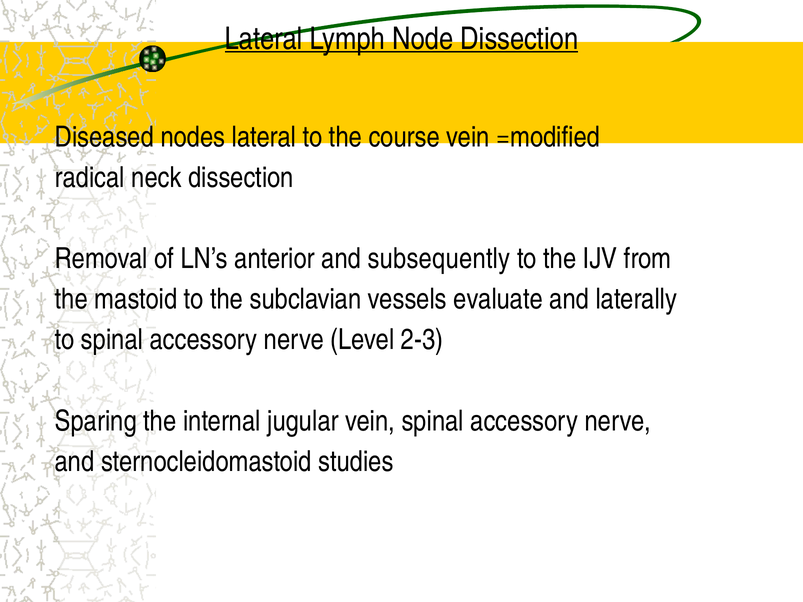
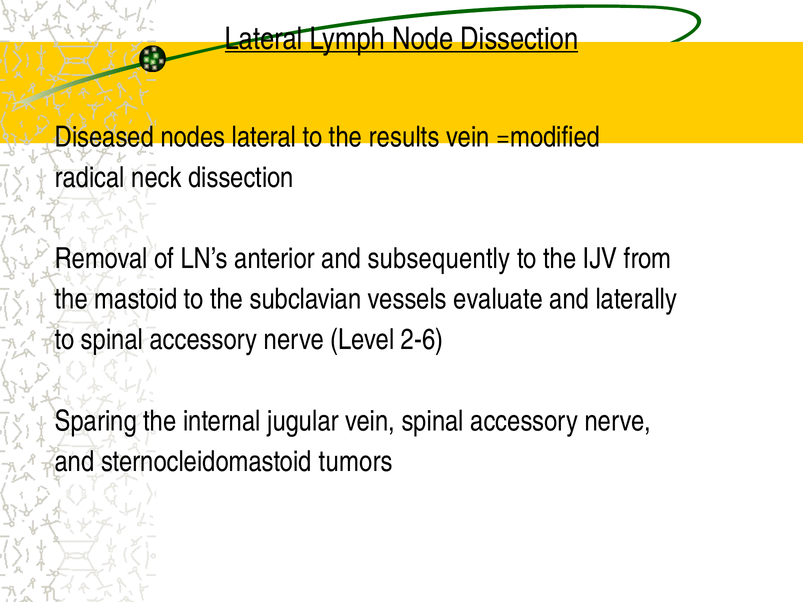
course: course -> results (404, 137)
2-3: 2-3 -> 2-6 (422, 340)
studies: studies -> tumors (356, 462)
